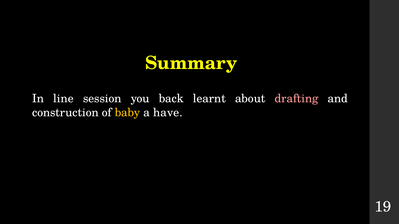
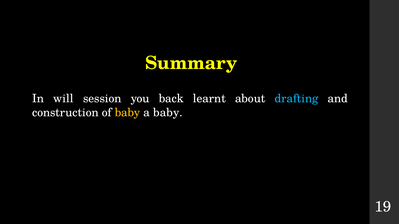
line: line -> will (63, 99)
drafting colour: pink -> light blue (297, 99)
a have: have -> baby (168, 113)
